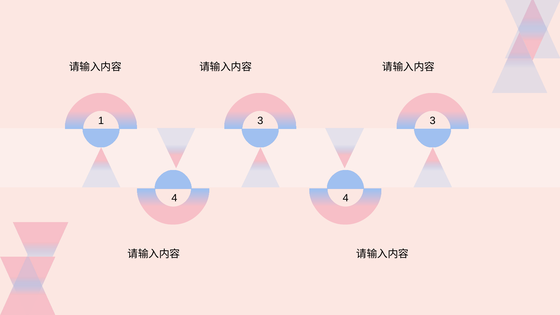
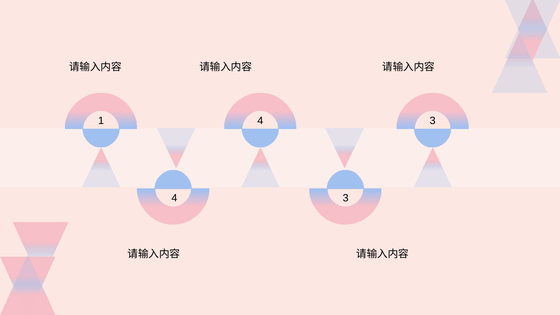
1 3: 3 -> 4 (260, 121)
4 4: 4 -> 3 (346, 198)
